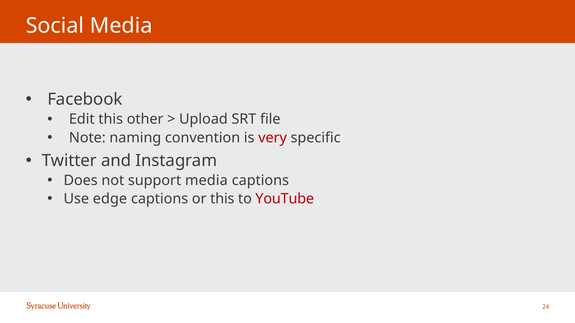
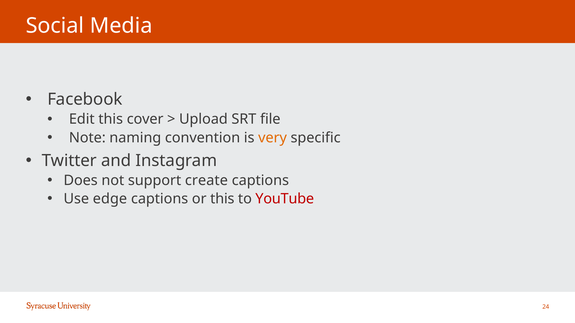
other: other -> cover (145, 119)
very colour: red -> orange (273, 138)
support media: media -> create (206, 181)
